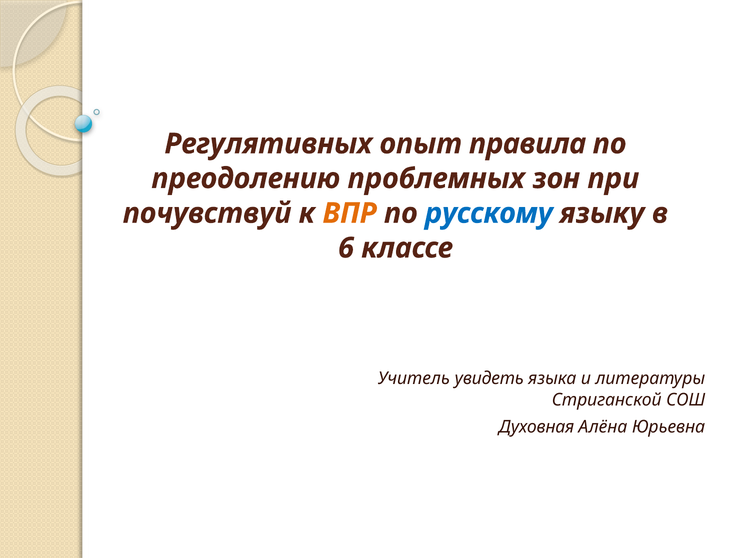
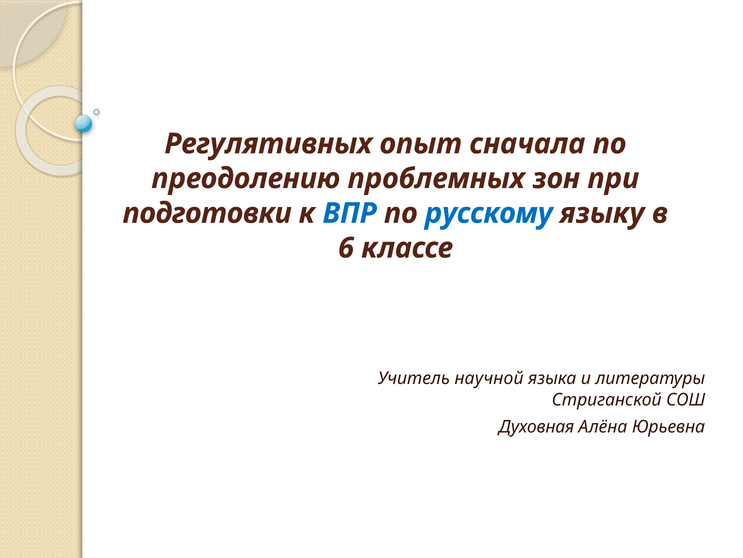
правила: правила -> сначала (527, 144)
почувствуй: почувствуй -> подготовки (207, 213)
ВПР colour: orange -> blue (350, 213)
увидеть: увидеть -> научной (489, 378)
